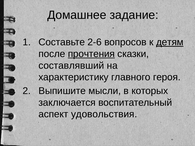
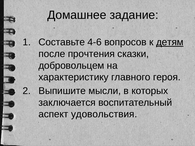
2-6: 2-6 -> 4-6 (95, 42)
прочтения underline: present -> none (91, 54)
составлявший: составлявший -> добровольцем (71, 66)
